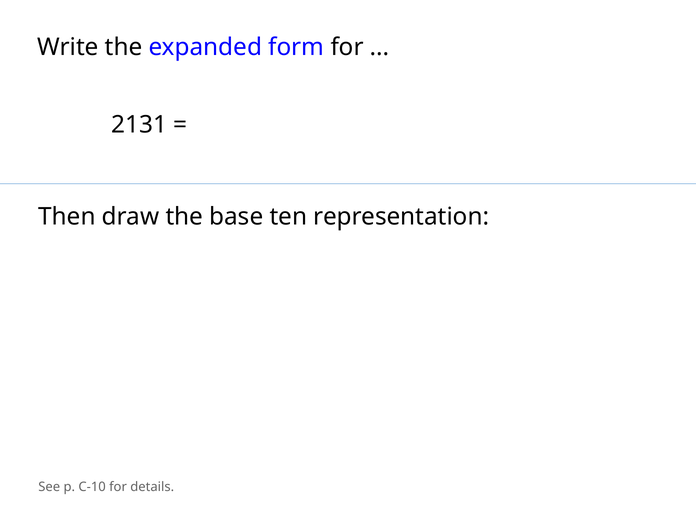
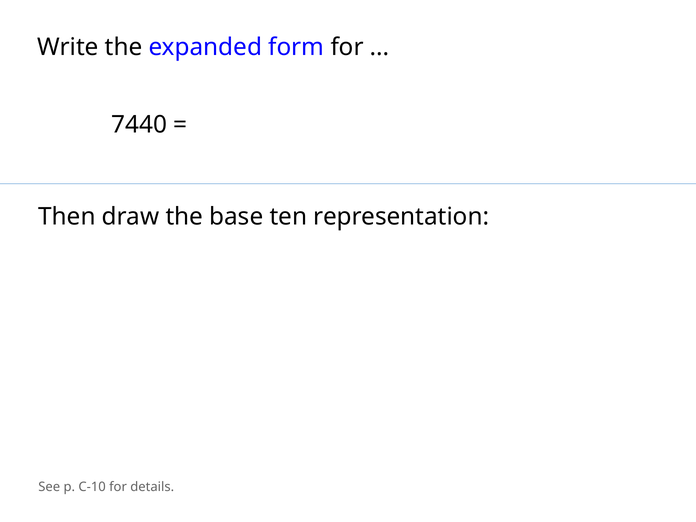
2131: 2131 -> 7440 (139, 125)
